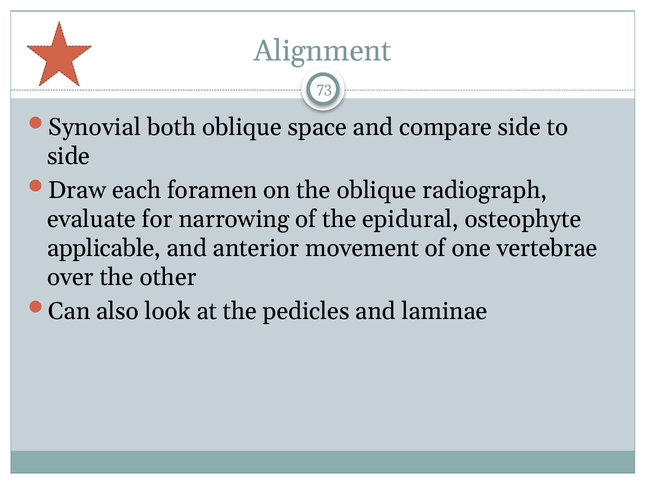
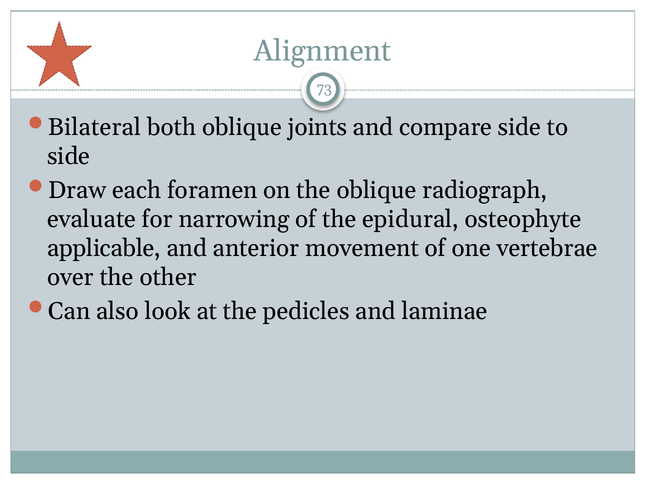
Synovial: Synovial -> Bilateral (95, 127)
space: space -> joints (318, 127)
